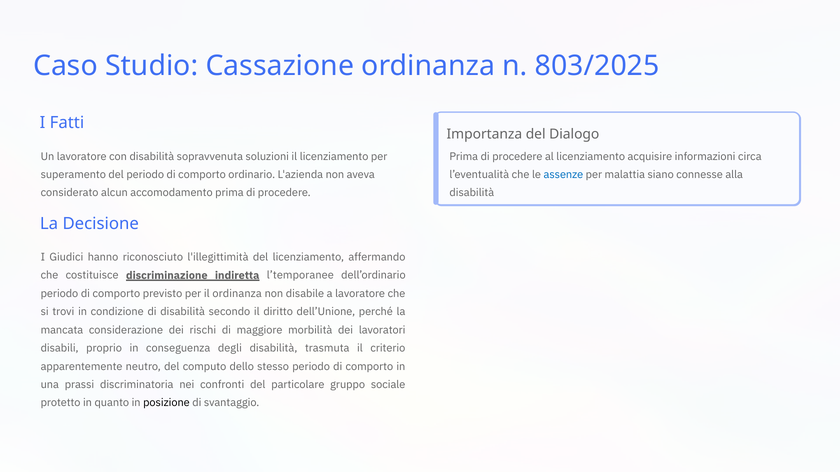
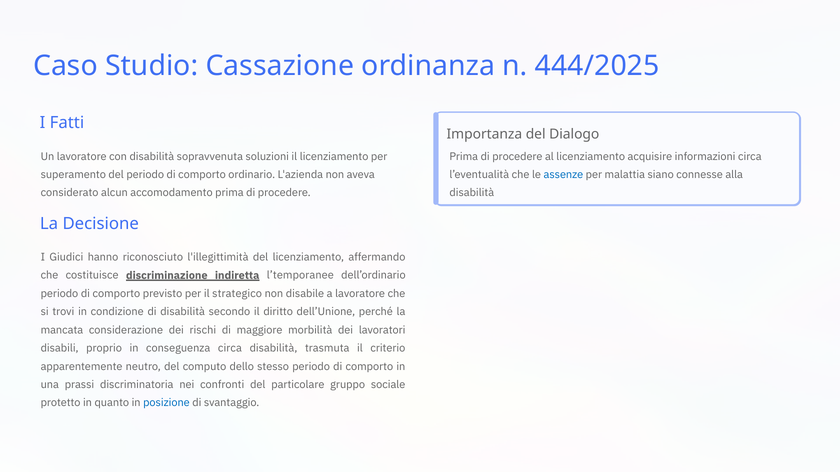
803/2025: 803/2025 -> 444/2025 (597, 66)
il ordinanza: ordinanza -> strategico (237, 294)
conseguenza degli: degli -> circa (230, 349)
posizione colour: black -> blue (166, 403)
